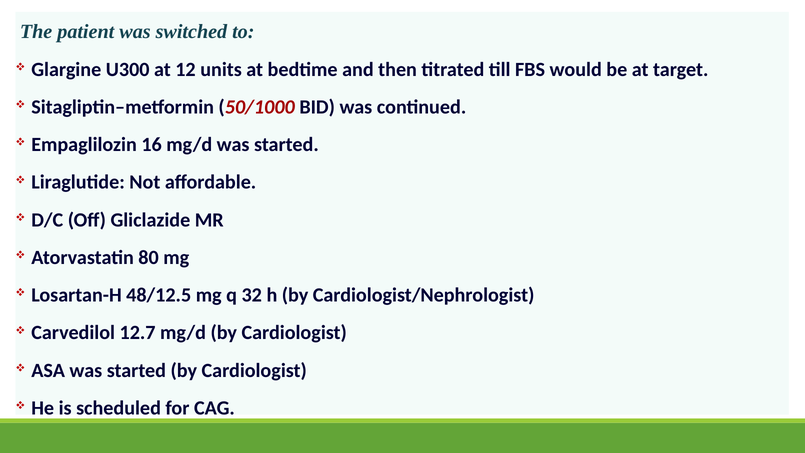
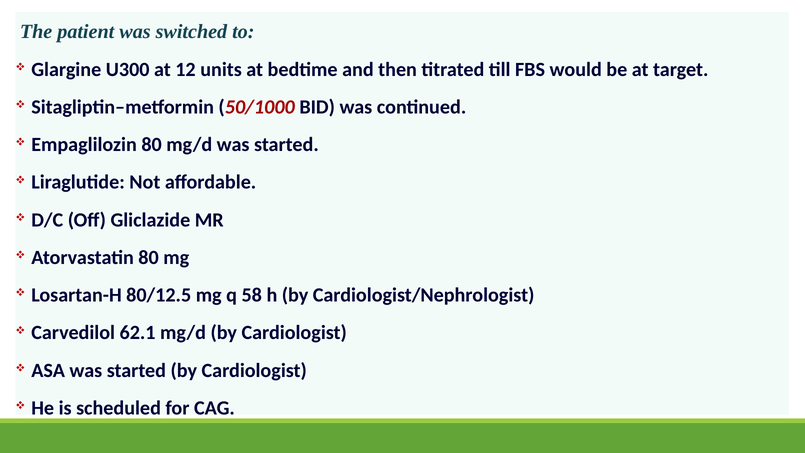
Empaglilozin 16: 16 -> 80 (152, 145)
48/12.5: 48/12.5 -> 80/12.5 (159, 295)
32: 32 -> 58 (252, 295)
12.7: 12.7 -> 62.1 (138, 333)
